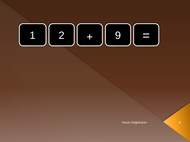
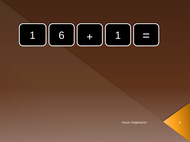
2: 2 -> 6 (62, 36)
9: 9 -> 1 (118, 36)
